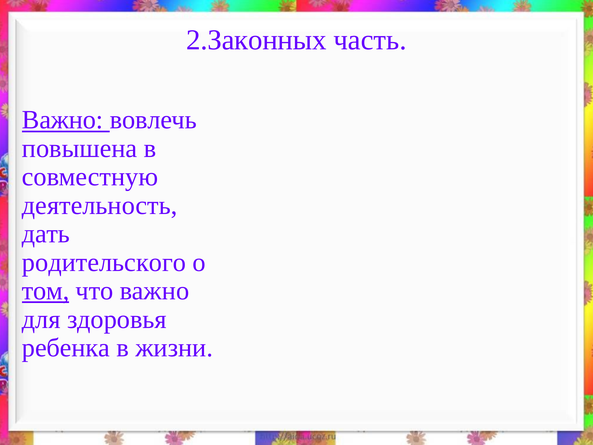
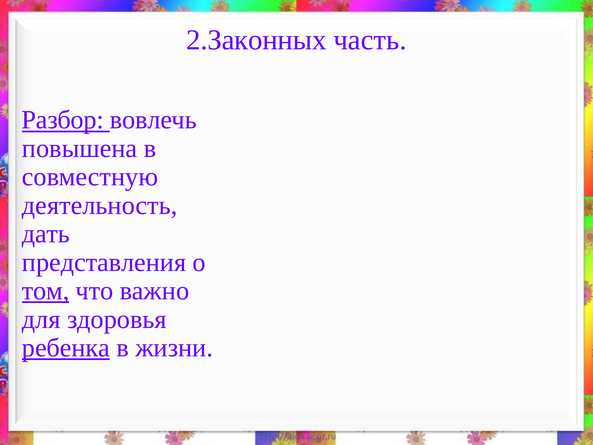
Важно: Важно -> Разбор (63, 120)
родительского: родительского -> представления (104, 262)
ребенка underline: none -> present (66, 348)
